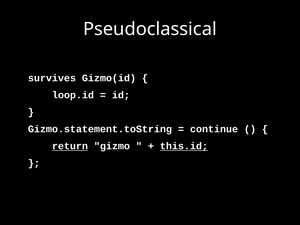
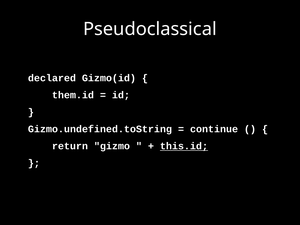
survives: survives -> declared (52, 78)
loop.id: loop.id -> them.id (73, 95)
Gizmo.statement.toString: Gizmo.statement.toString -> Gizmo.undefined.toString (100, 129)
return underline: present -> none (70, 146)
